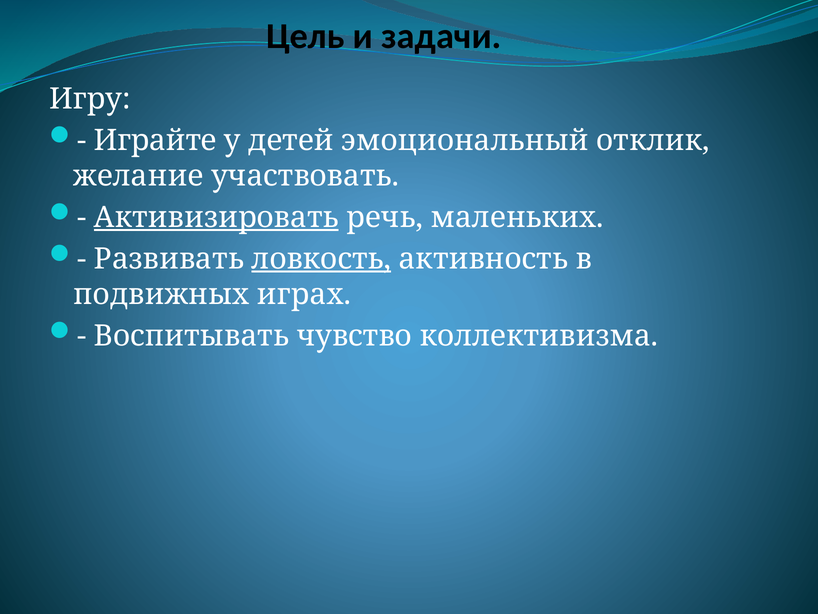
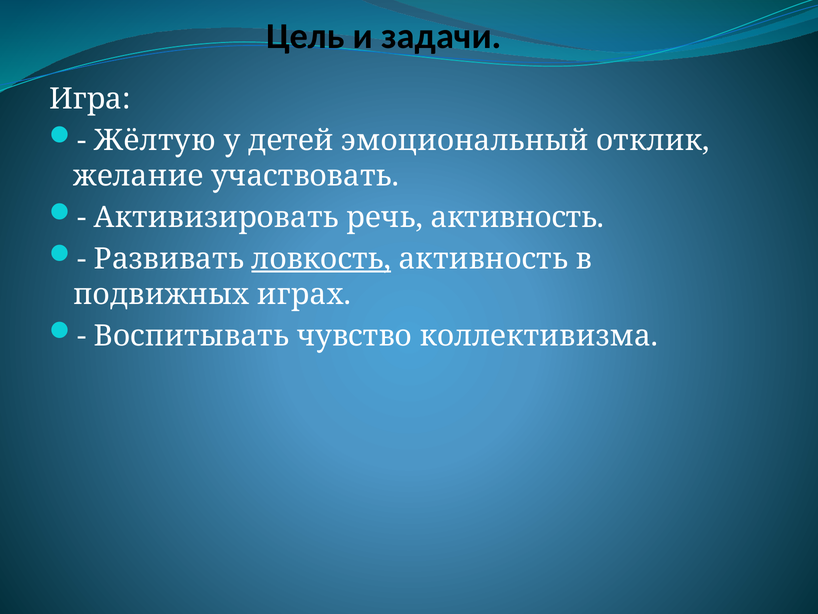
Игру: Игру -> Игра (90, 99)
Играйте: Играйте -> Жёлтую (155, 140)
Активизировать underline: present -> none (216, 217)
речь маленьких: маленьких -> активность (517, 217)
